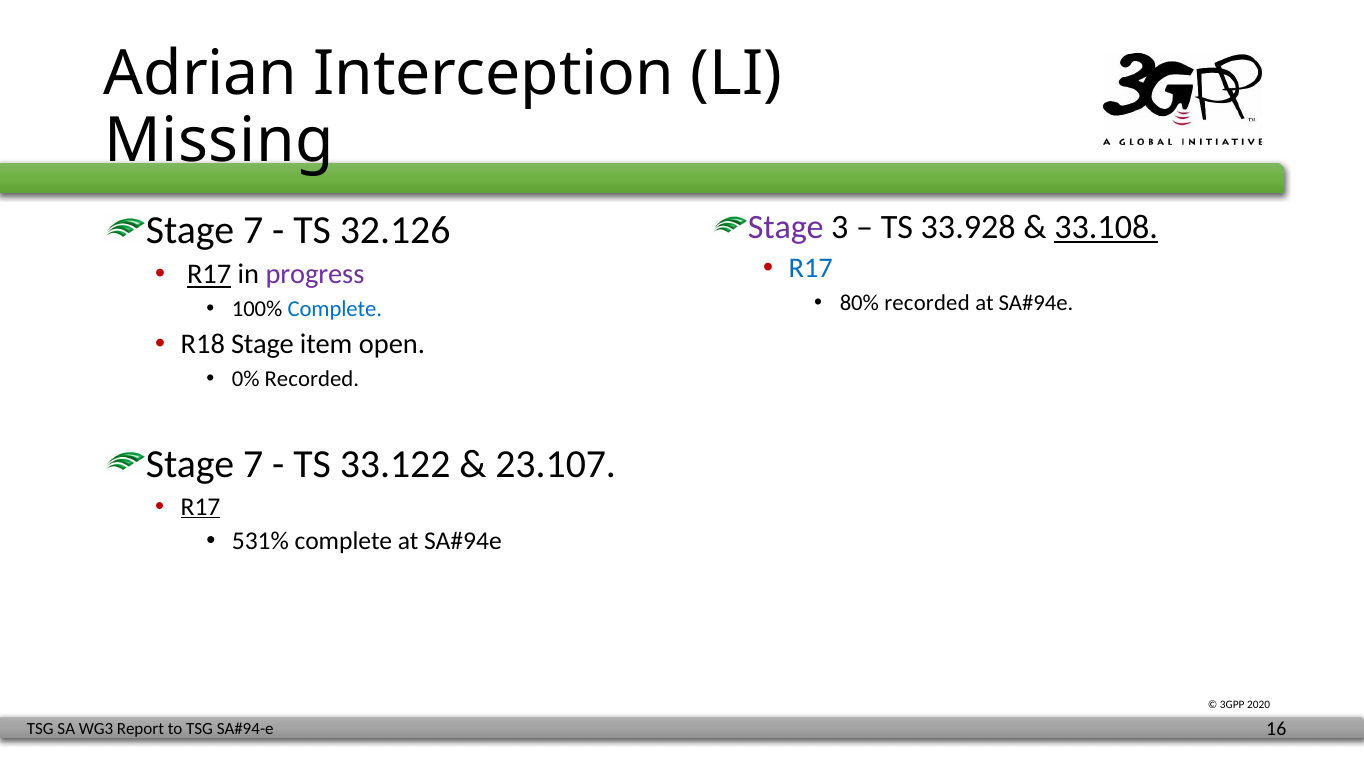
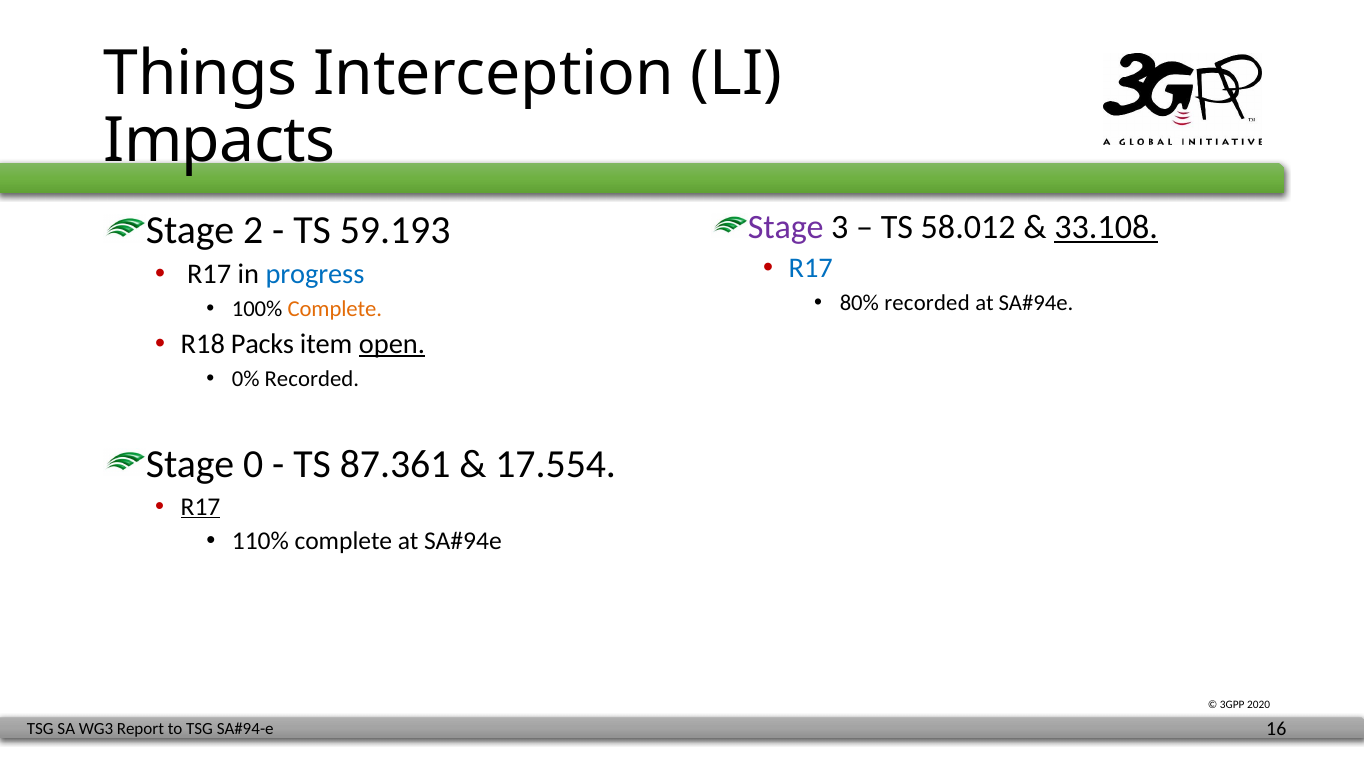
Adrian: Adrian -> Things (201, 74)
Missing: Missing -> Impacts (220, 141)
33.928: 33.928 -> 58.012 (968, 228)
7: 7 -> 2 (253, 231)
32.126: 32.126 -> 59.193 (395, 231)
R17 underline: present -> none (209, 275)
progress colour: purple -> blue (315, 275)
Complete colour: blue -> orange (335, 309)
R18 Stage: Stage -> Packs (262, 344)
open underline: none -> present (392, 344)
7: 7 -> 0 (253, 464)
33.122: 33.122 -> 87.361 (395, 464)
23.107: 23.107 -> 17.554 (556, 464)
531%: 531% -> 110% (260, 542)
